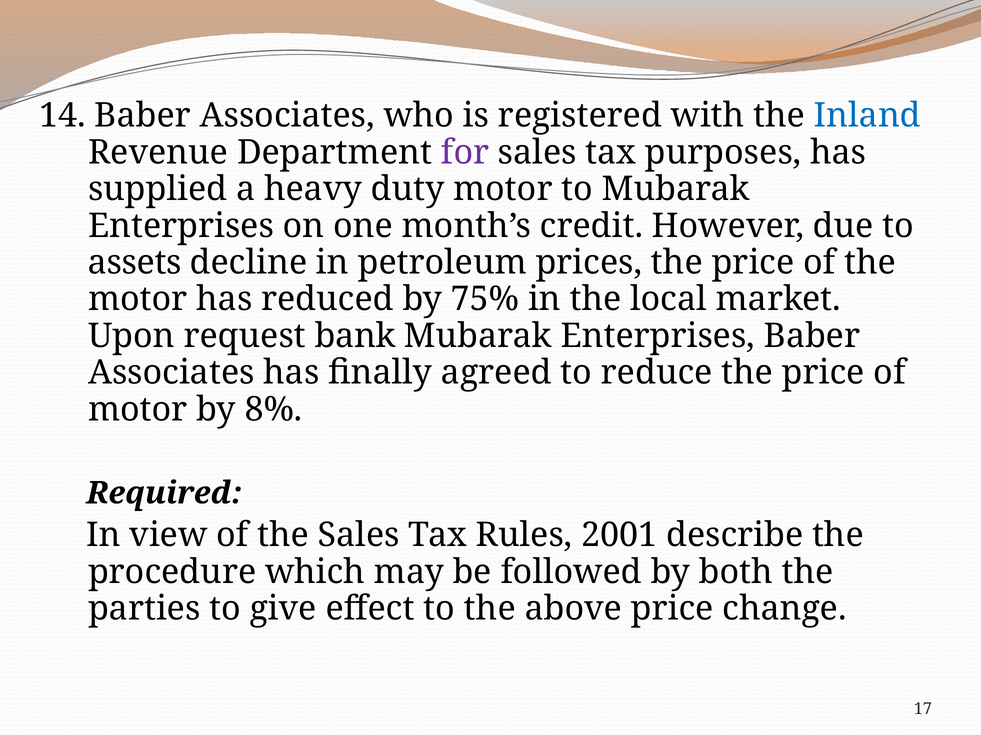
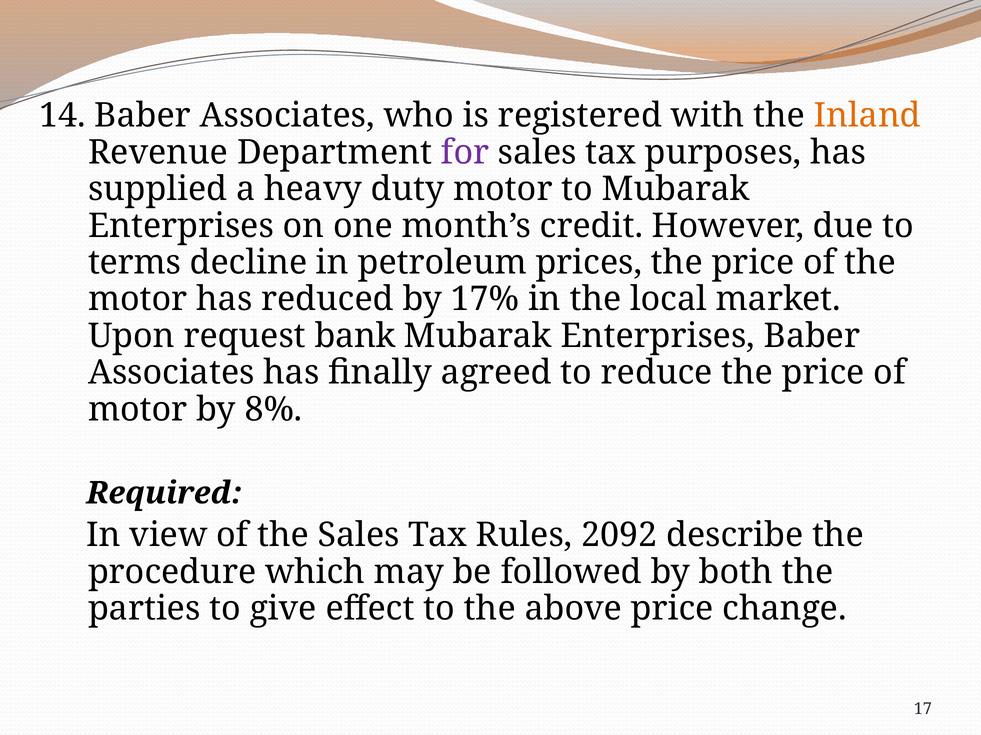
Inland colour: blue -> orange (867, 116)
assets: assets -> terms (135, 263)
75%: 75% -> 17% (485, 300)
2001: 2001 -> 2092 (619, 536)
